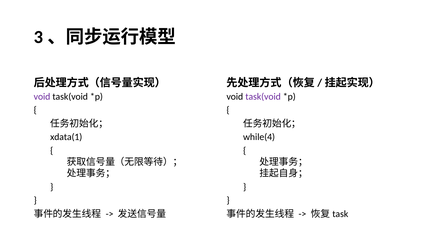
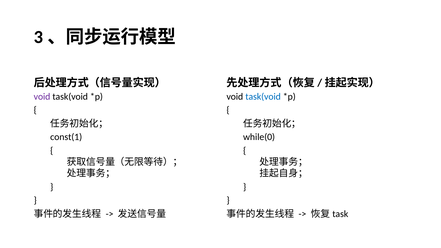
task(void colour: purple -> blue (263, 97)
xdata(1: xdata(1 -> const(1 (66, 137)
while(4: while(4 -> while(0 (259, 137)
